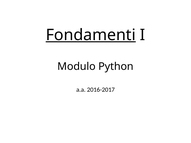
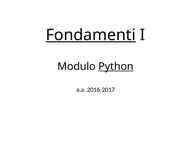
Python underline: none -> present (116, 67)
